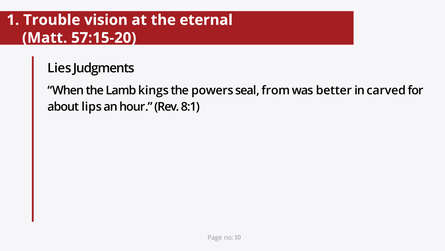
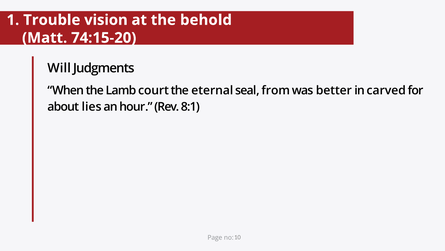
eternal: eternal -> behold (206, 20)
57:15-20: 57:15-20 -> 74:15-20 (104, 38)
Lies: Lies -> Will (59, 68)
kings: kings -> court (153, 91)
powers: powers -> eternal (212, 91)
lips: lips -> lies (92, 107)
